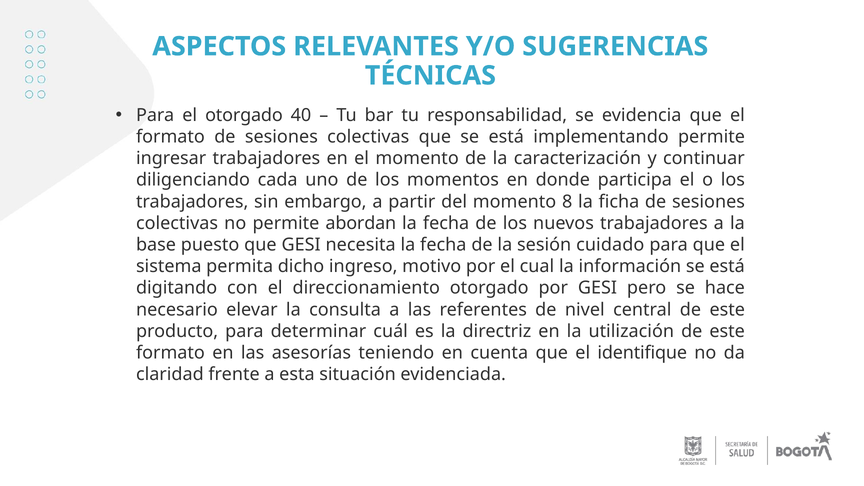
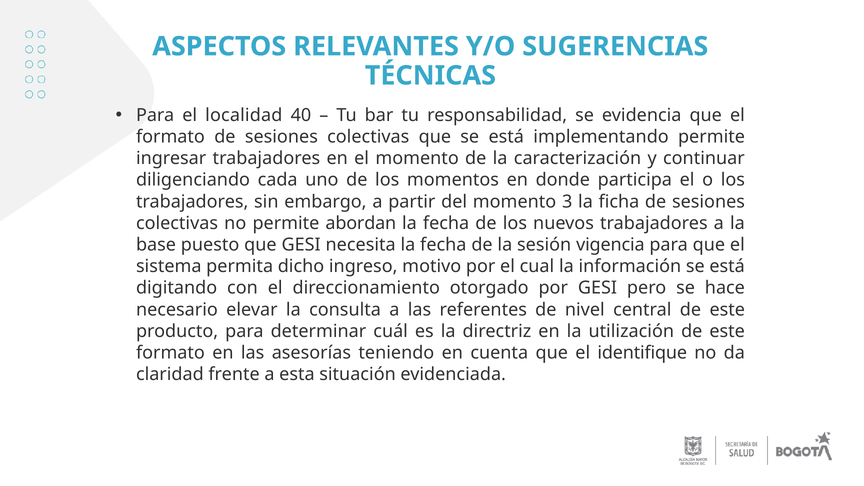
el otorgado: otorgado -> localidad (244, 115)
8: 8 -> 3 (567, 202)
cuidado: cuidado -> vigencia (610, 245)
